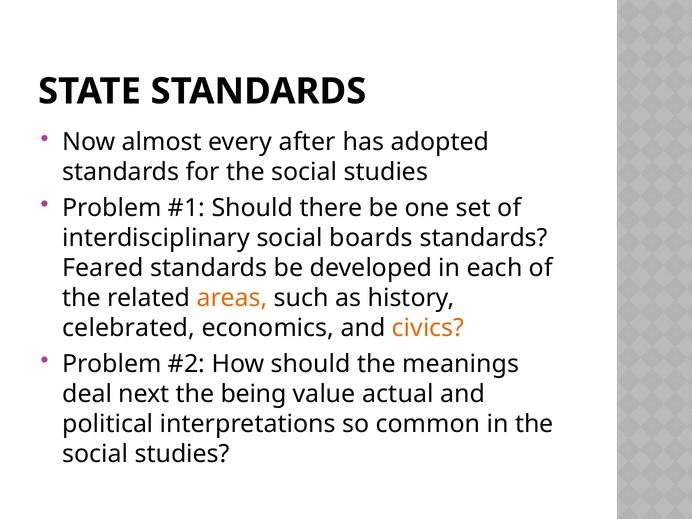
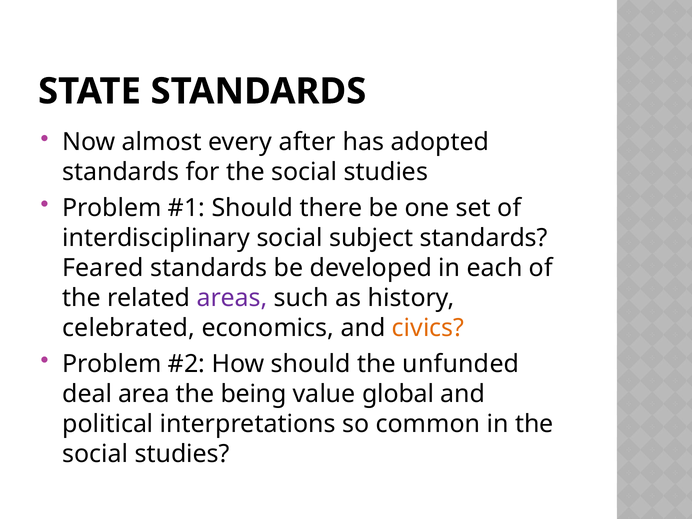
boards: boards -> subject (371, 238)
areas colour: orange -> purple (232, 298)
meanings: meanings -> unfunded (461, 364)
next: next -> area (144, 394)
actual: actual -> global (398, 394)
